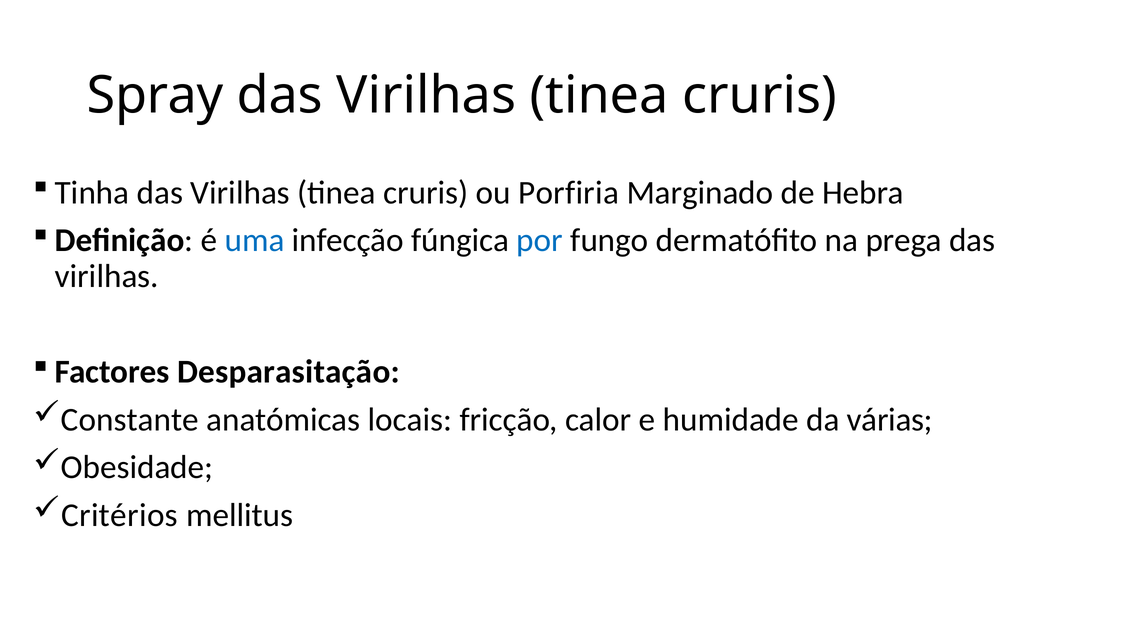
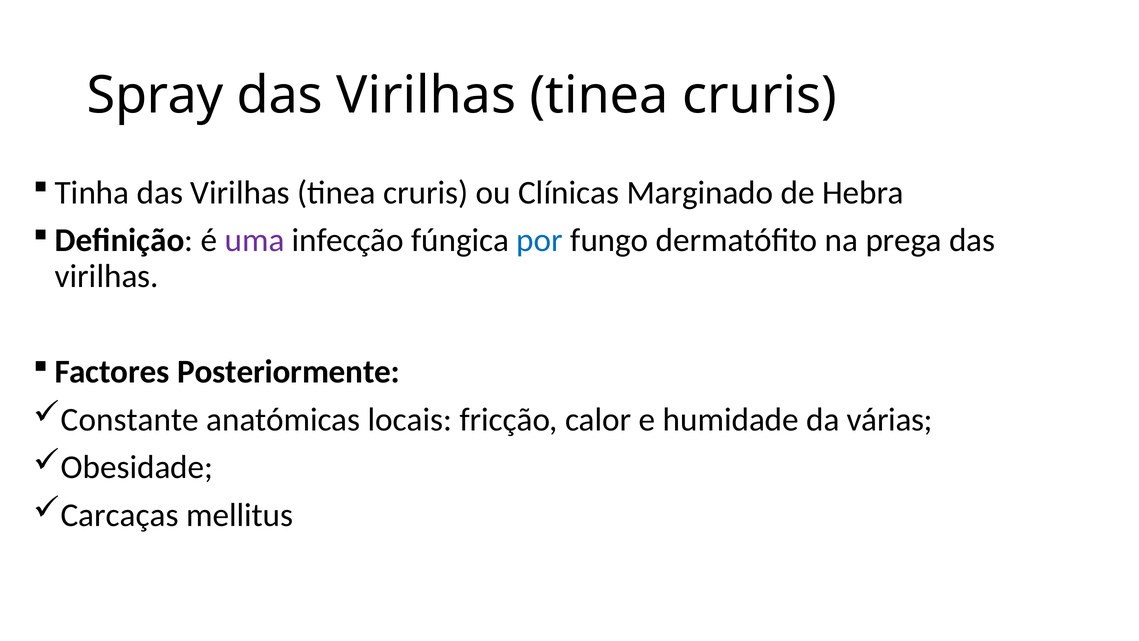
Porfiria: Porfiria -> Clínicas (569, 193)
uma colour: blue -> purple (255, 240)
Desparasitação: Desparasitação -> Posteriormente (289, 372)
Critérios: Critérios -> Carcaças (120, 515)
